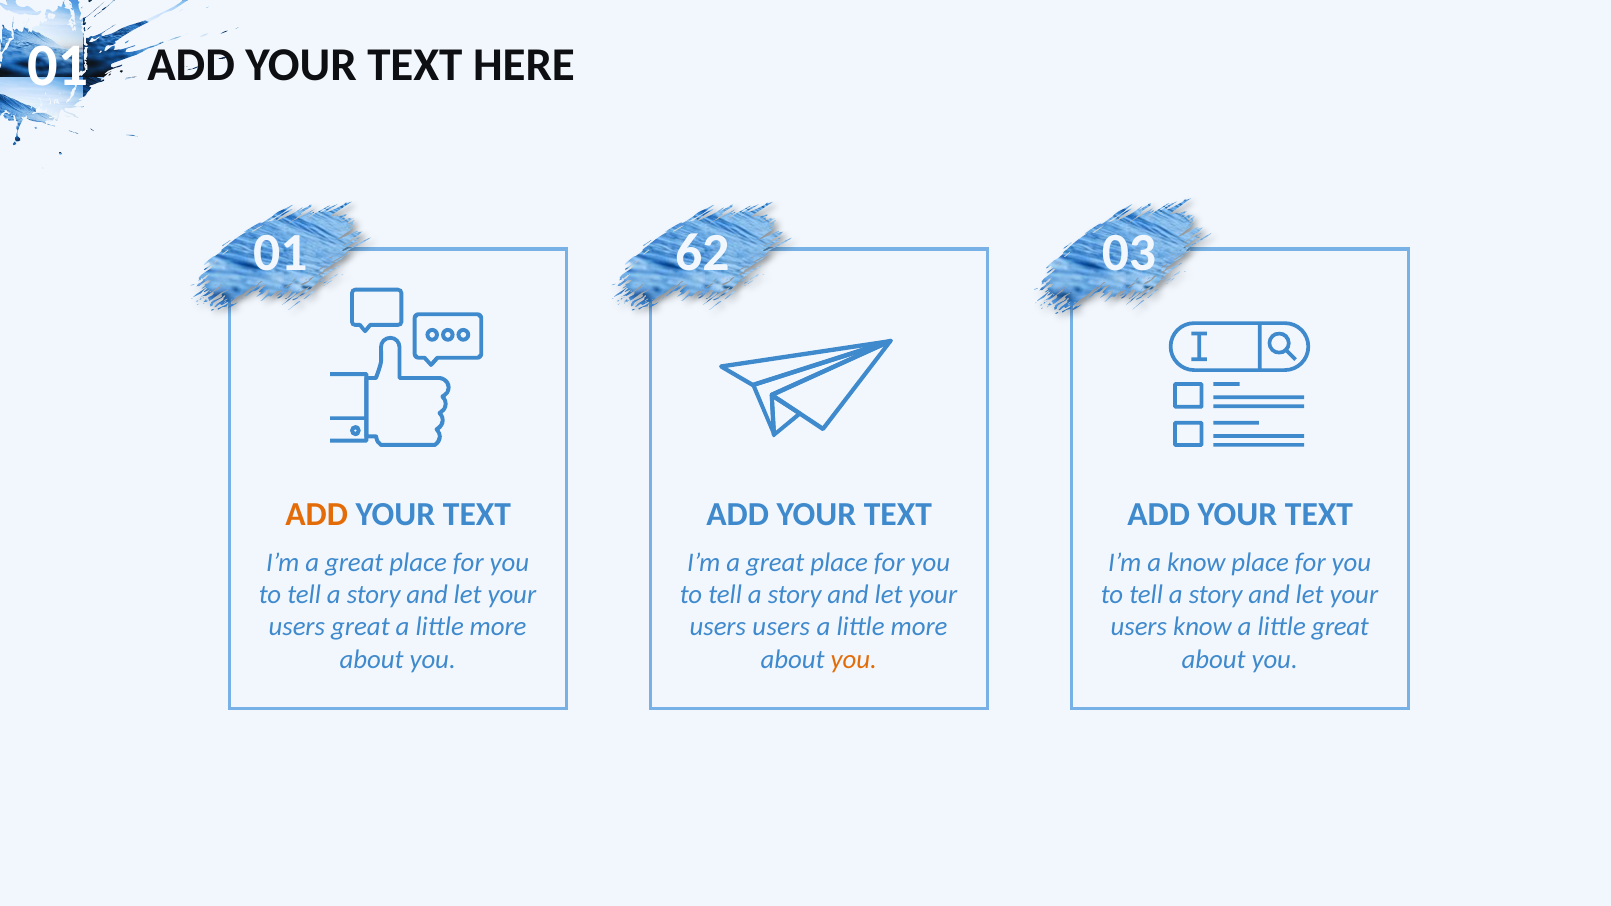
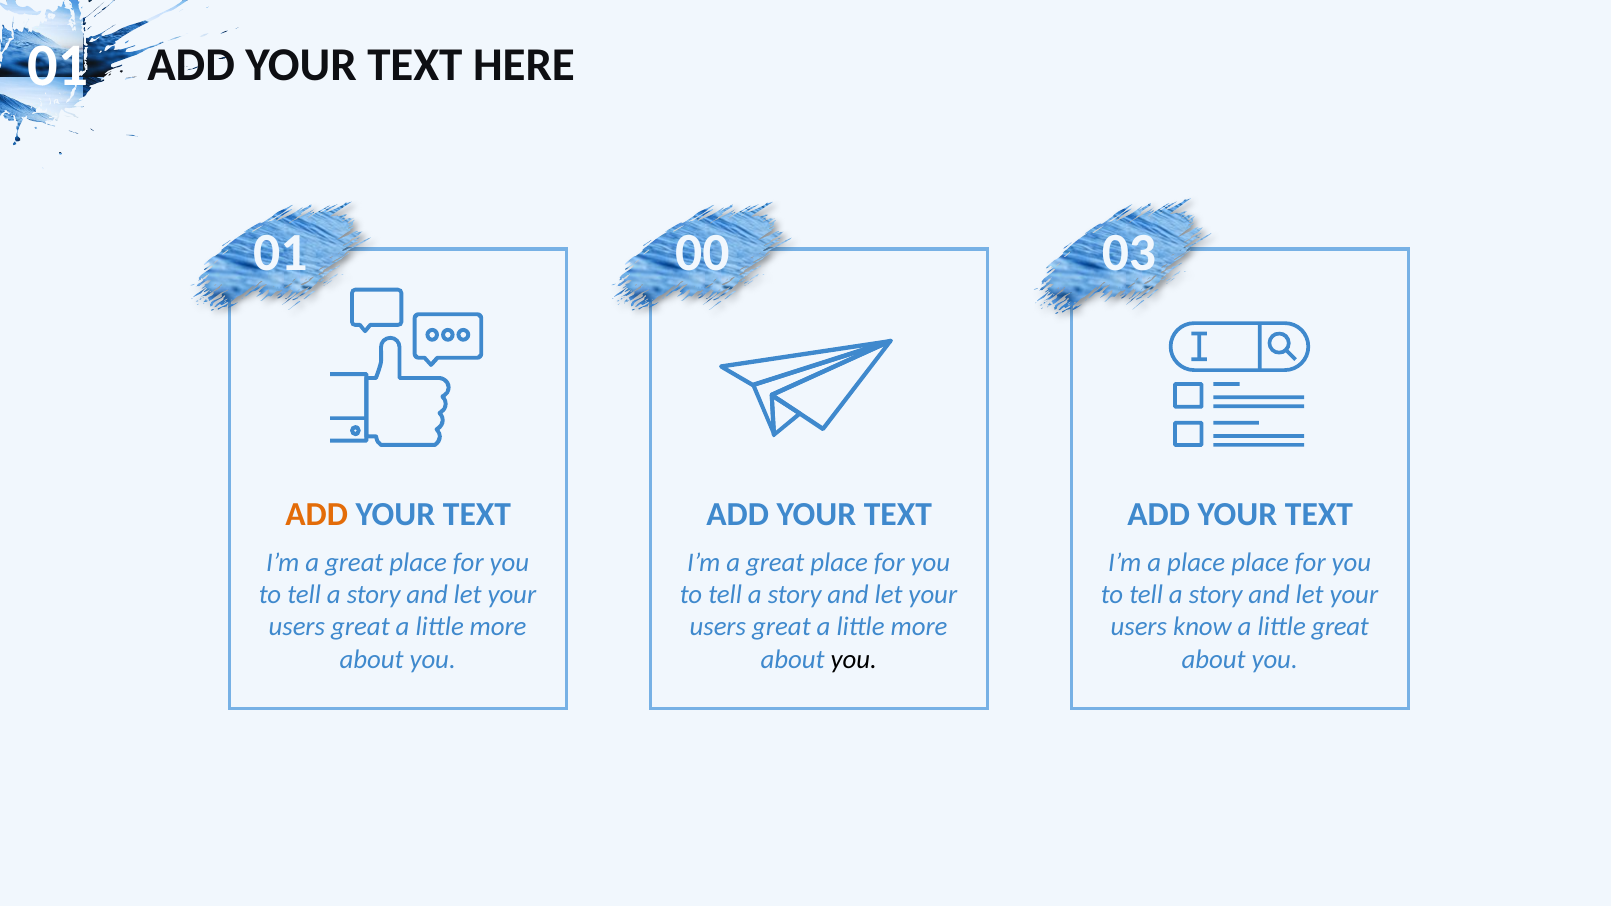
62: 62 -> 00 (702, 253)
a know: know -> place (1196, 563)
users: users -> great (781, 627)
you colour: orange -> black (854, 659)
